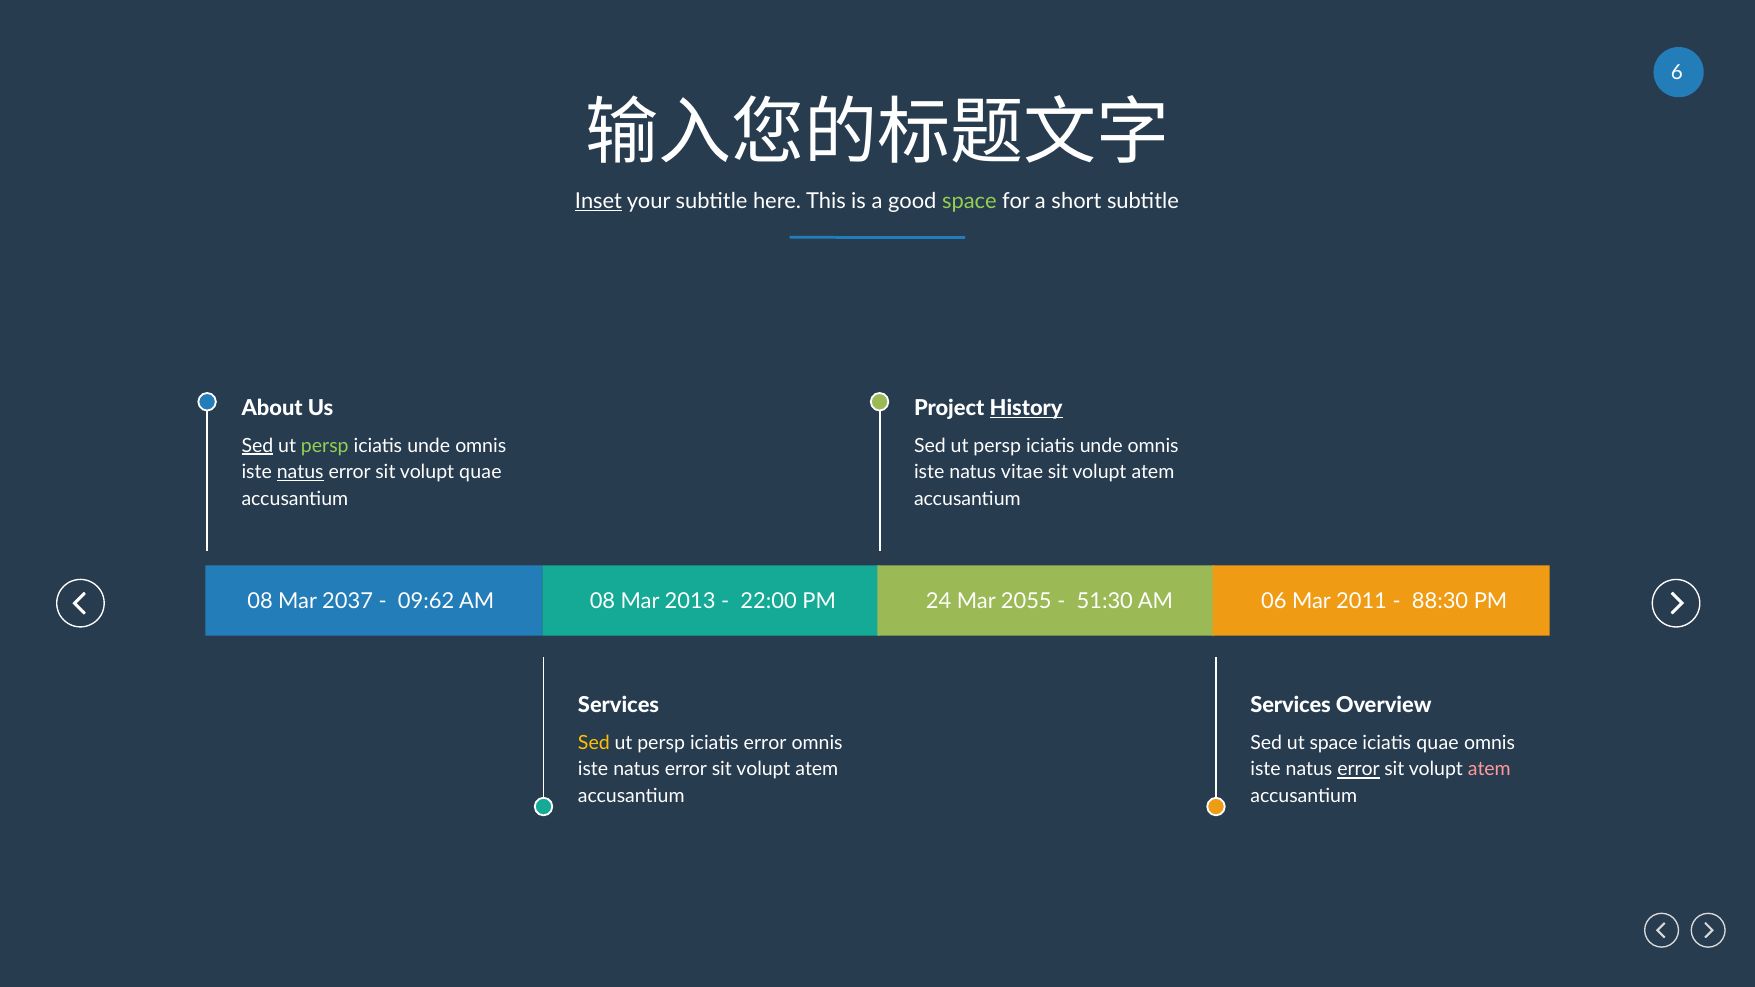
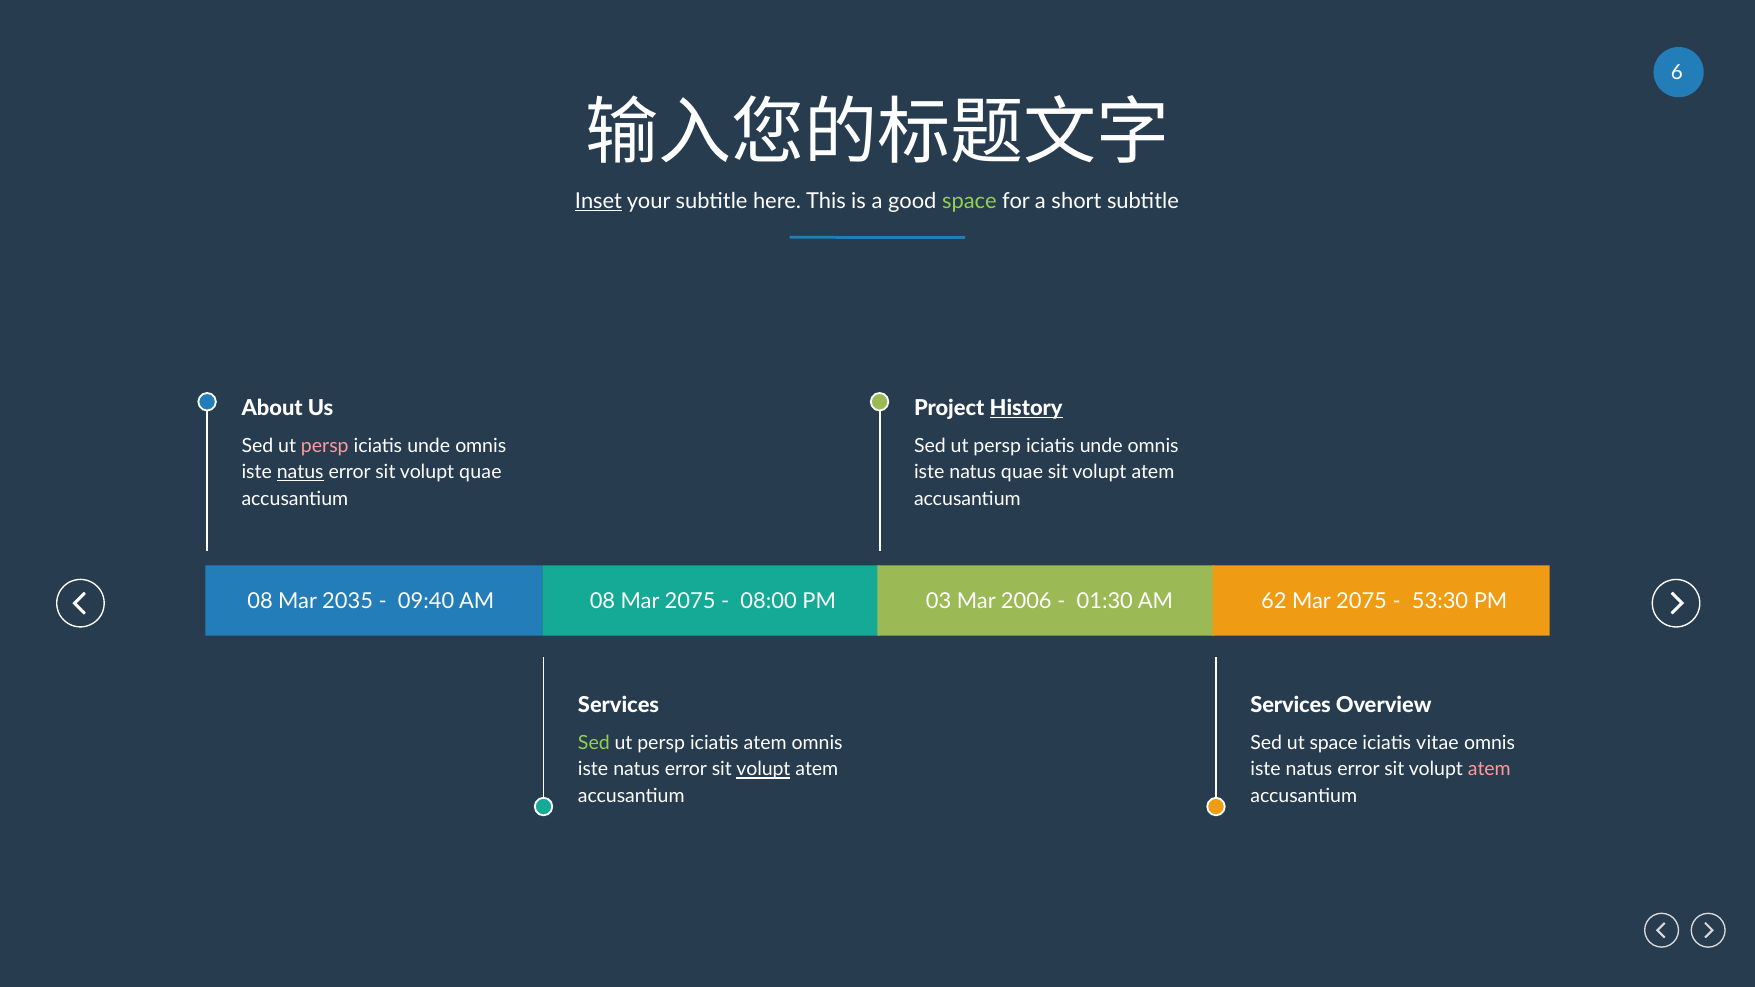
Sed underline: present -> none (257, 446)
persp colour: light green -> pink (325, 446)
natus vitae: vitae -> quae (1022, 473)
2037: 2037 -> 2035 (348, 602)
09:62: 09:62 -> 09:40 (426, 602)
08 Mar 2013: 2013 -> 2075 (690, 602)
22:00: 22:00 -> 08:00 (769, 602)
24: 24 -> 03 (939, 602)
2055: 2055 -> 2006 (1026, 602)
51:30: 51:30 -> 01:30 (1105, 602)
06: 06 -> 62 (1274, 602)
2011: 2011 -> 2075 (1362, 602)
88:30: 88:30 -> 53:30 (1440, 602)
Sed colour: yellow -> light green (594, 743)
iciatis error: error -> atem (765, 743)
iciatis quae: quae -> vitae (1438, 743)
volupt underline: none -> present (763, 770)
error underline: present -> none (1359, 770)
